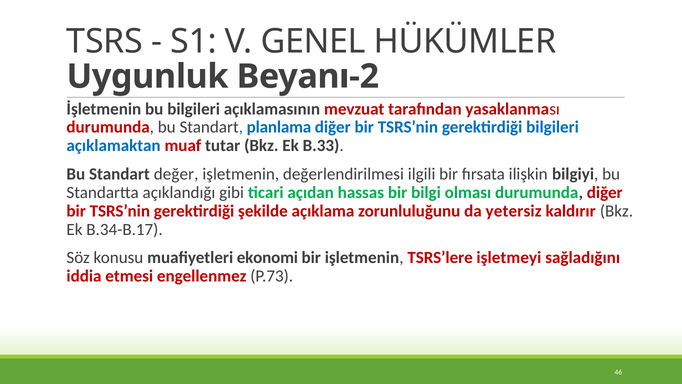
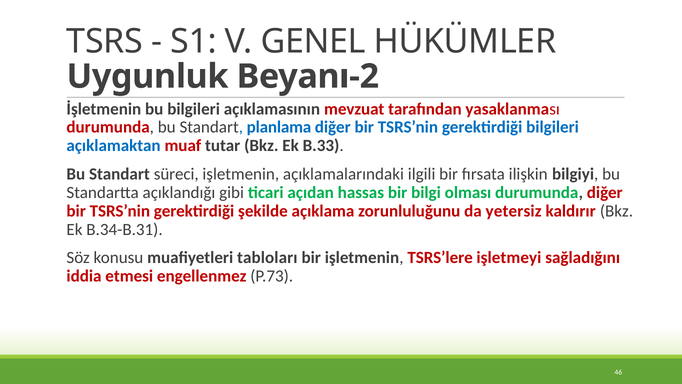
değer: değer -> süreci (176, 174)
değerlendirilmesi: değerlendirilmesi -> açıklamalarındaki (343, 174)
B.34-B.17: B.34-B.17 -> B.34-B.31 (125, 229)
ekonomi: ekonomi -> tabloları (267, 258)
